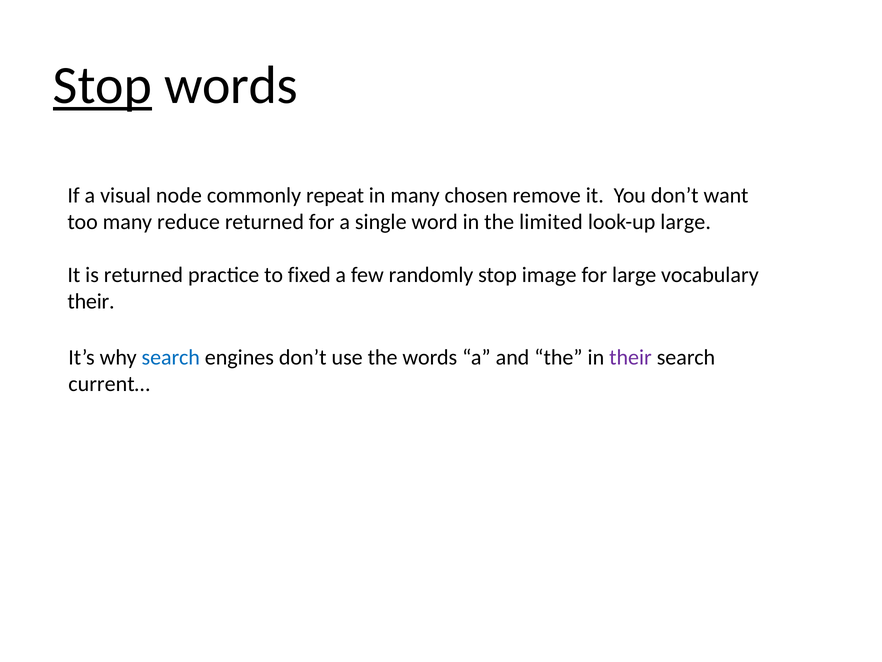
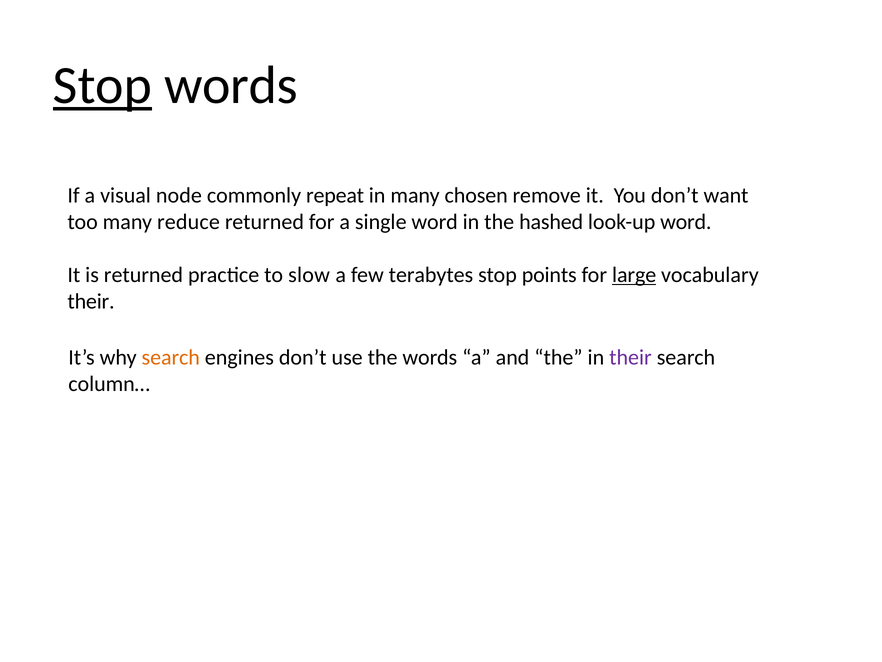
limited: limited -> hashed (551, 222)
look-up large: large -> word (686, 222)
fixed: fixed -> slow (309, 275)
randomly: randomly -> terabytes (431, 275)
image: image -> points (549, 275)
large underline: none -> present (634, 275)
search colour: blue -> orange (171, 357)
current…: current… -> column… (109, 384)
